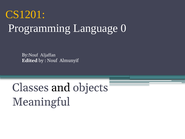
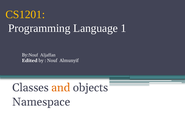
0: 0 -> 1 (123, 28)
and colour: black -> orange (61, 87)
Meaningful: Meaningful -> Namespace (41, 102)
